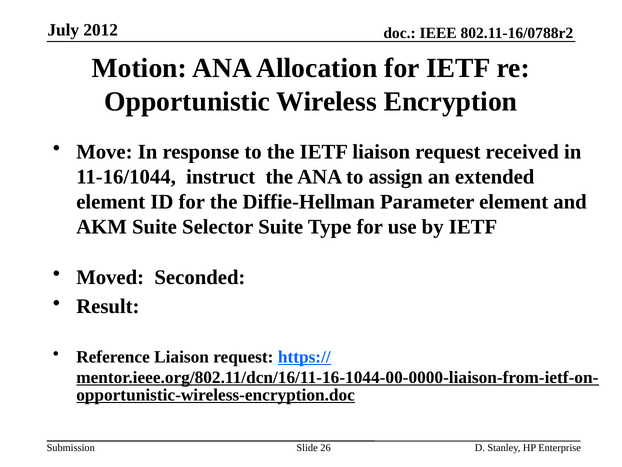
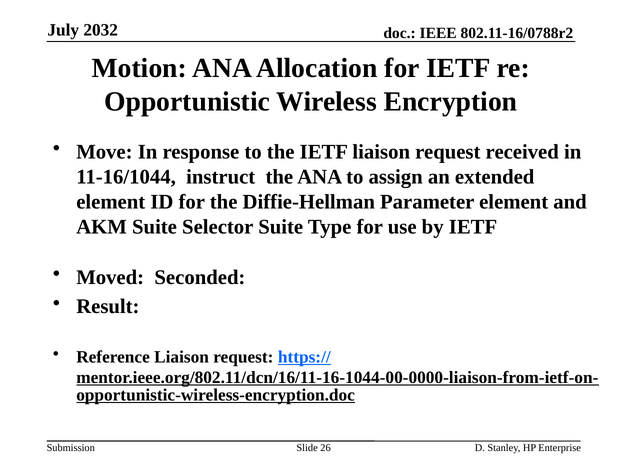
2012: 2012 -> 2032 (101, 30)
